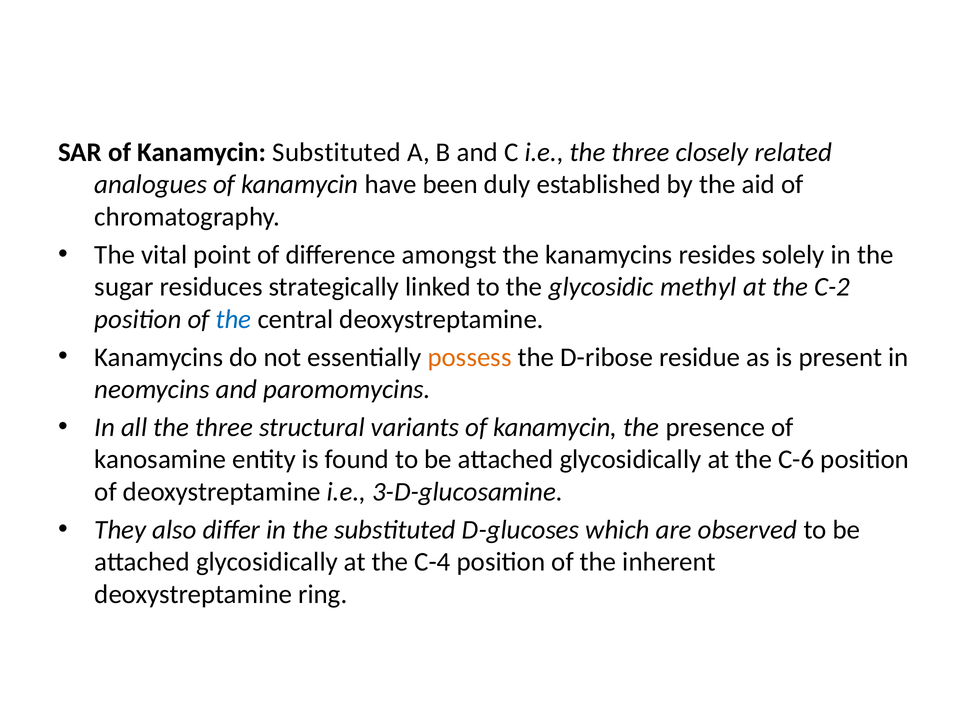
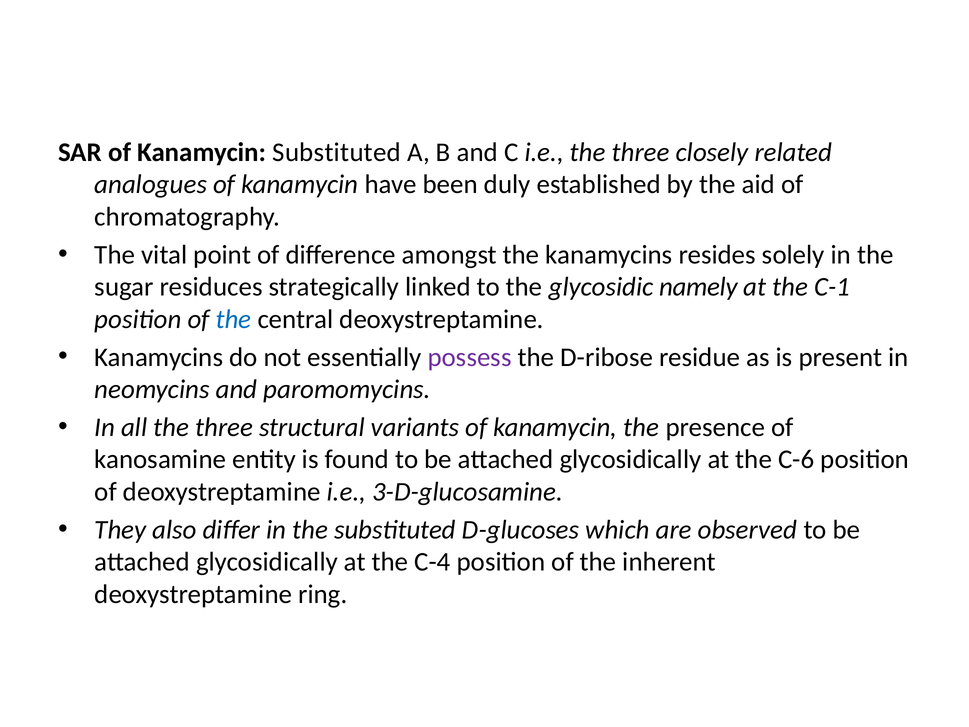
methyl: methyl -> namely (699, 287)
C-2: C-2 -> C-1 (832, 287)
possess colour: orange -> purple (470, 357)
